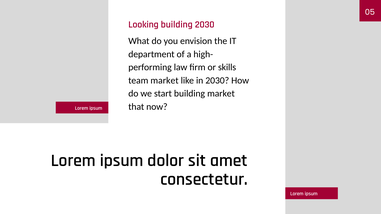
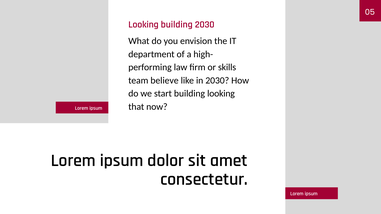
team market: market -> believe (165, 81)
building market: market -> looking (221, 94)
